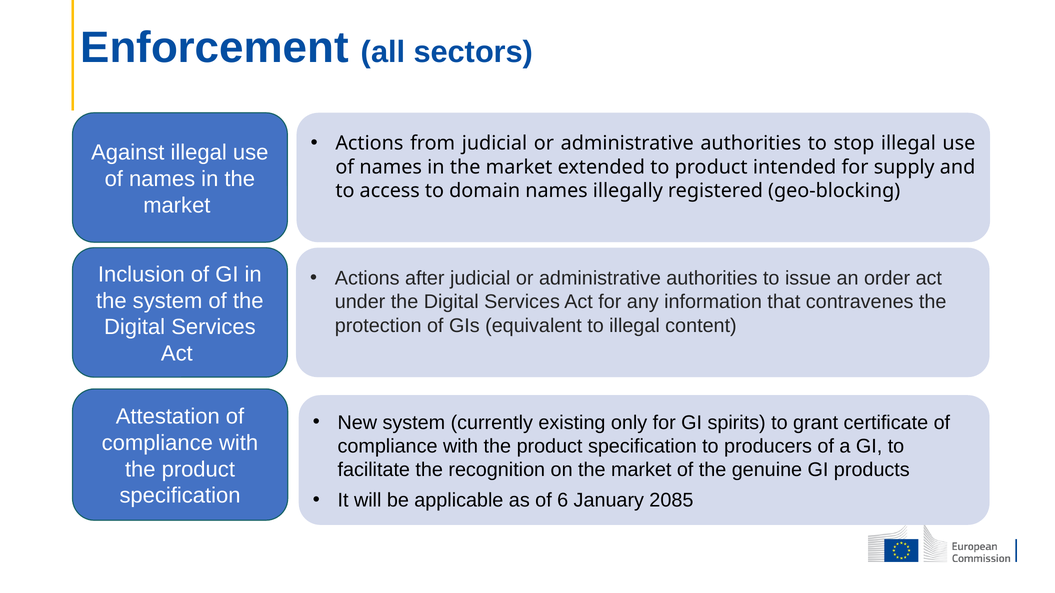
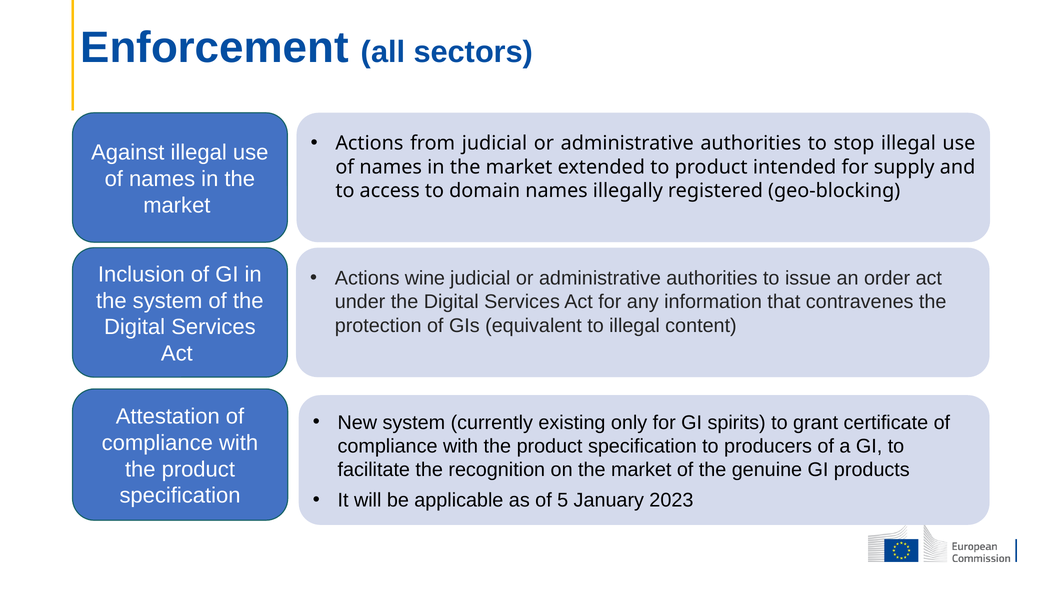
after: after -> wine (425, 278)
6: 6 -> 5 (563, 501)
2085: 2085 -> 2023 (671, 501)
